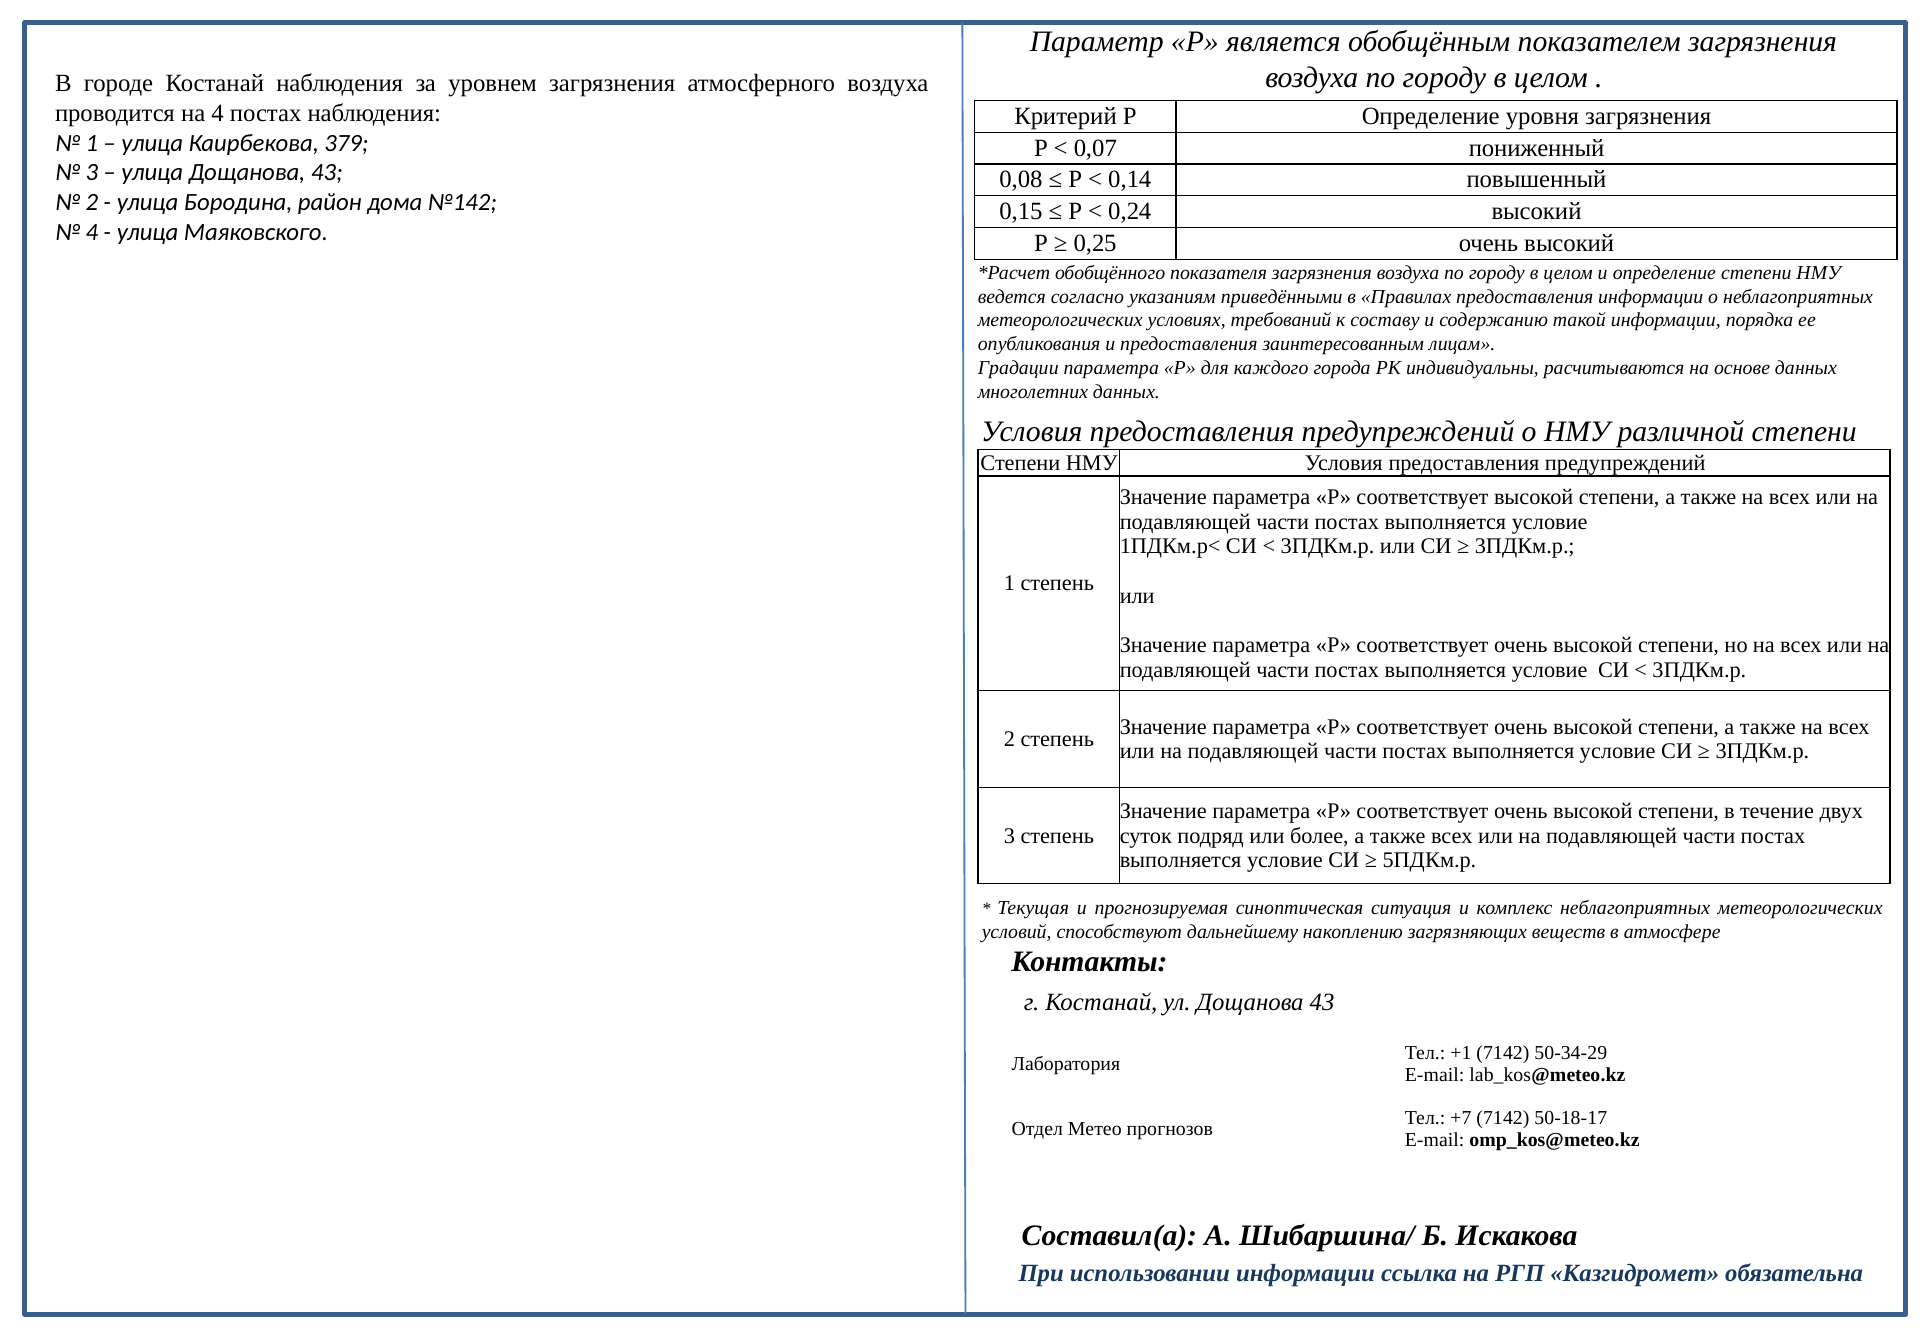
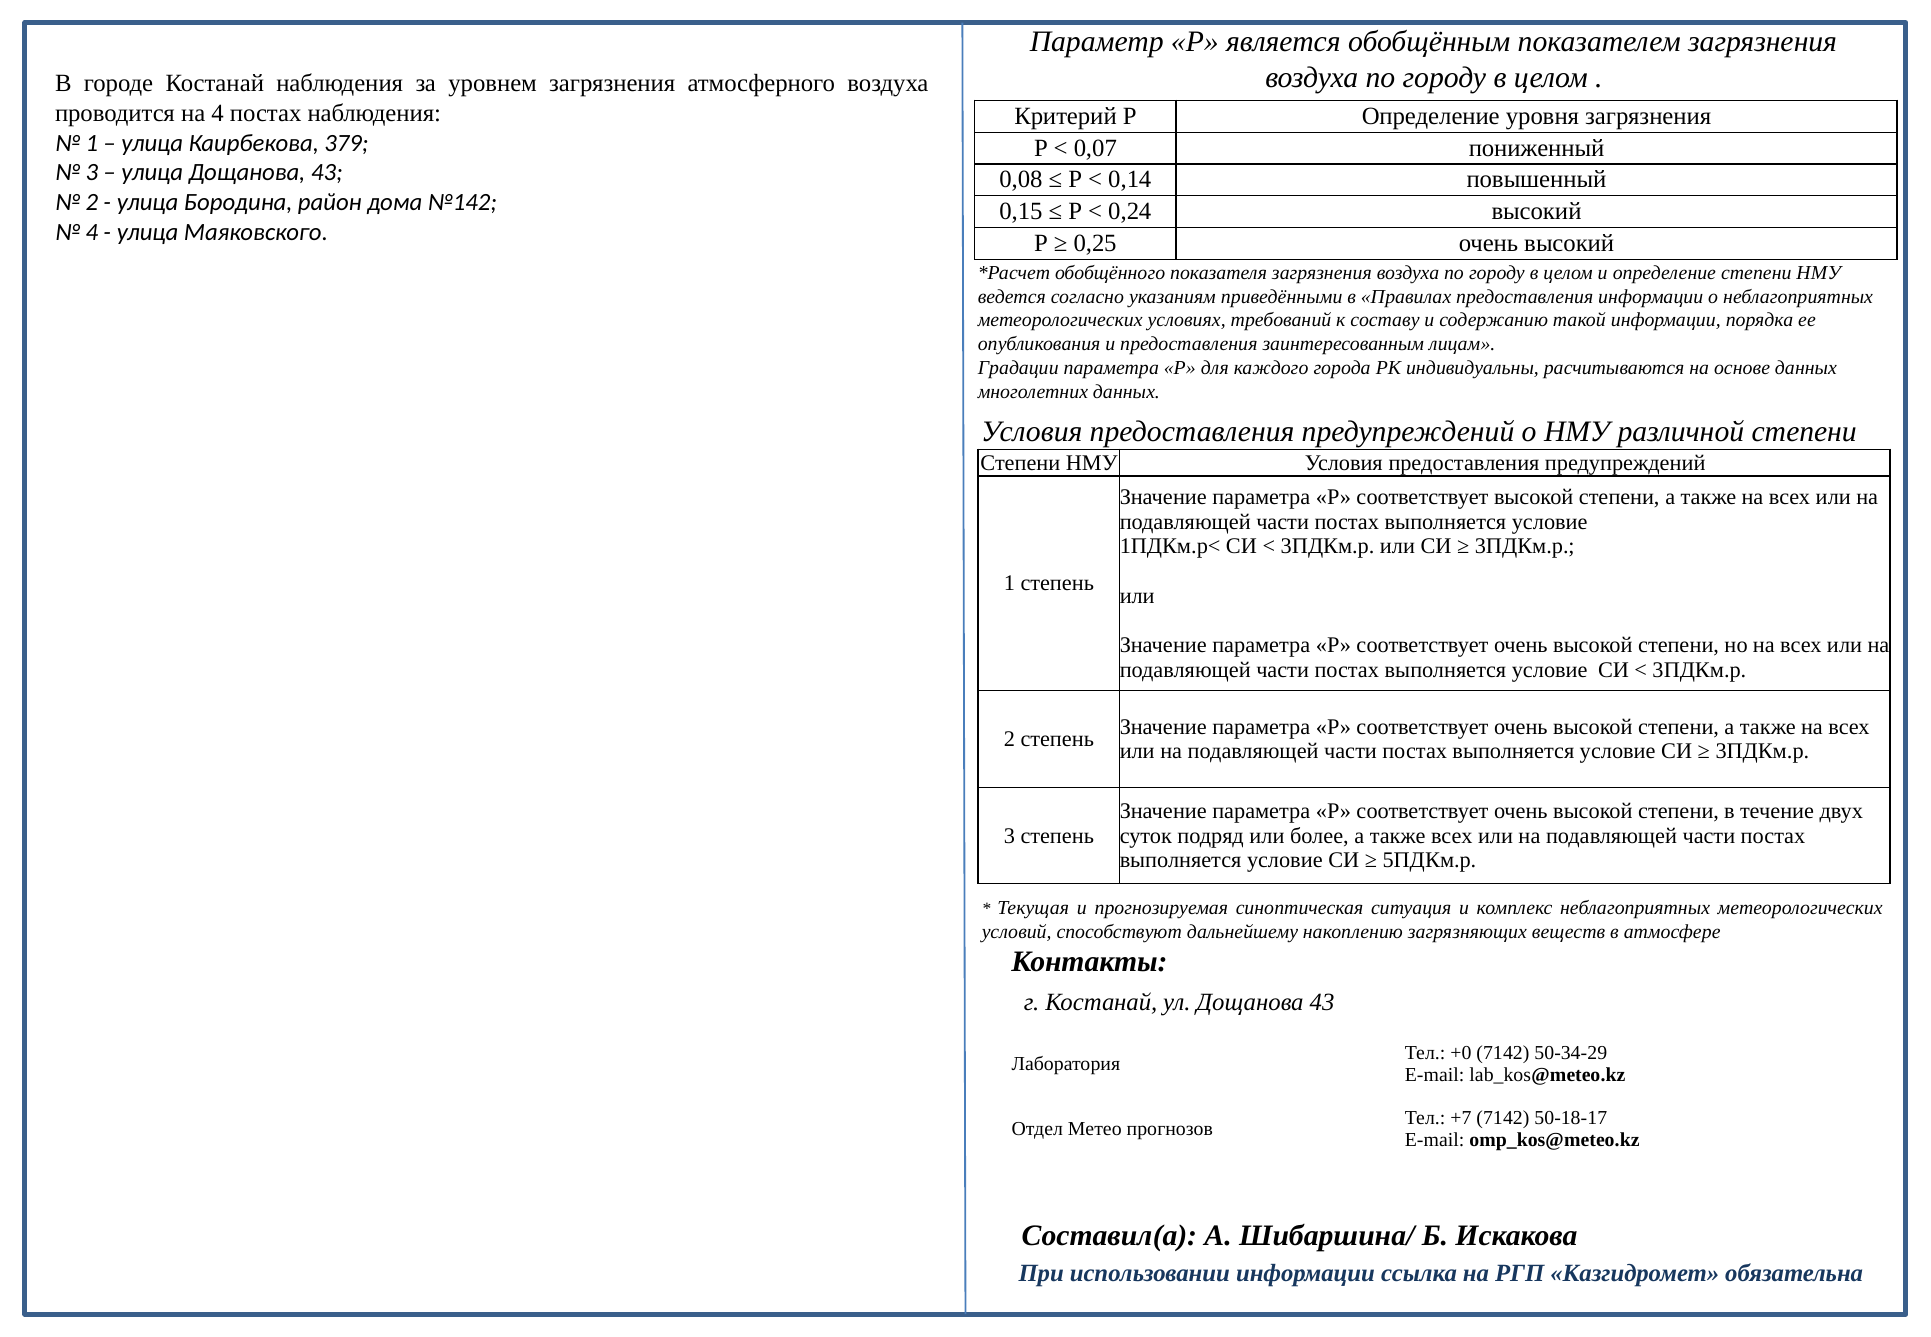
+1: +1 -> +0 (1461, 1052)
